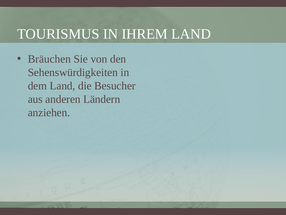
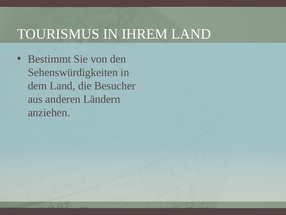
Bräuchen: Bräuchen -> Bestimmt (49, 59)
